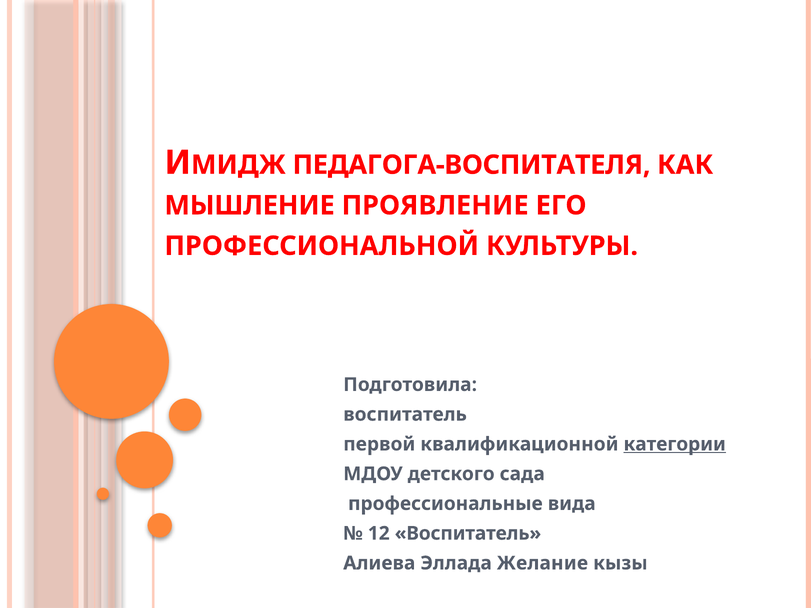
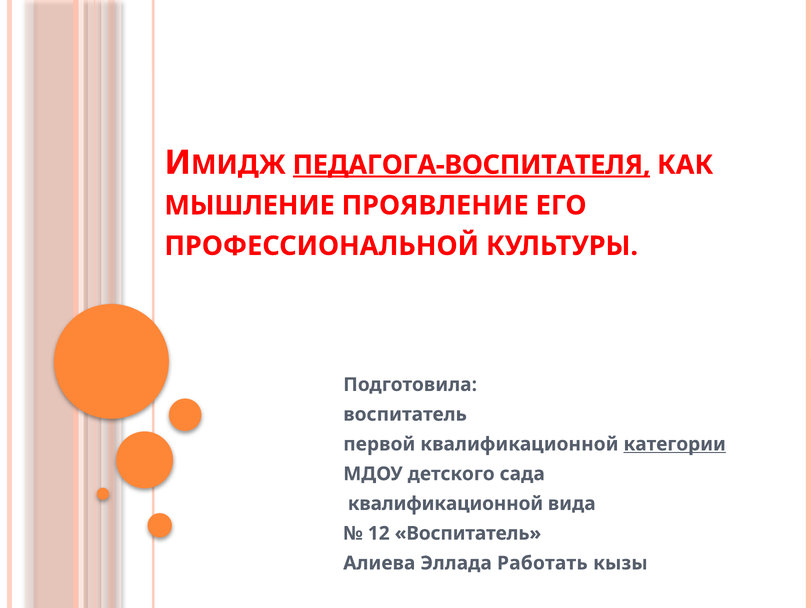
ПЕДАГОГА-ВОСПИТАТЕЛЯ underline: none -> present (472, 165)
профессиональные: профессиональные -> квалификационной (445, 504)
Желание: Желание -> Работать (542, 563)
